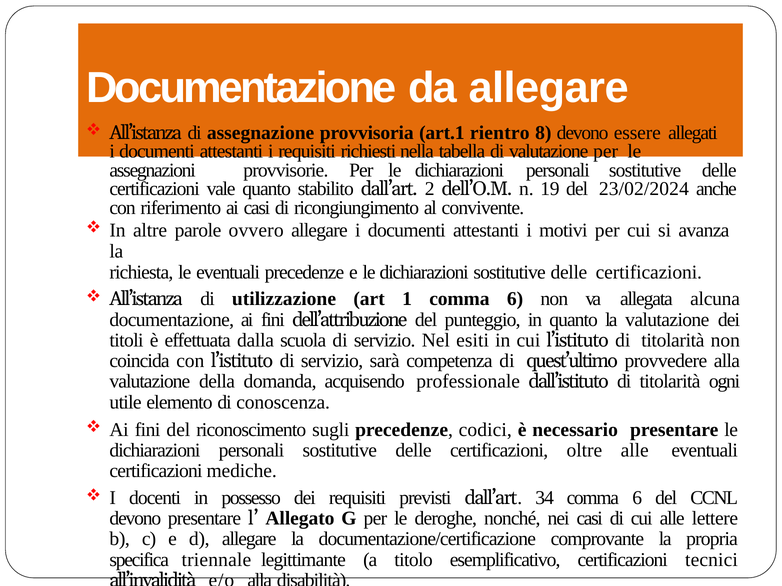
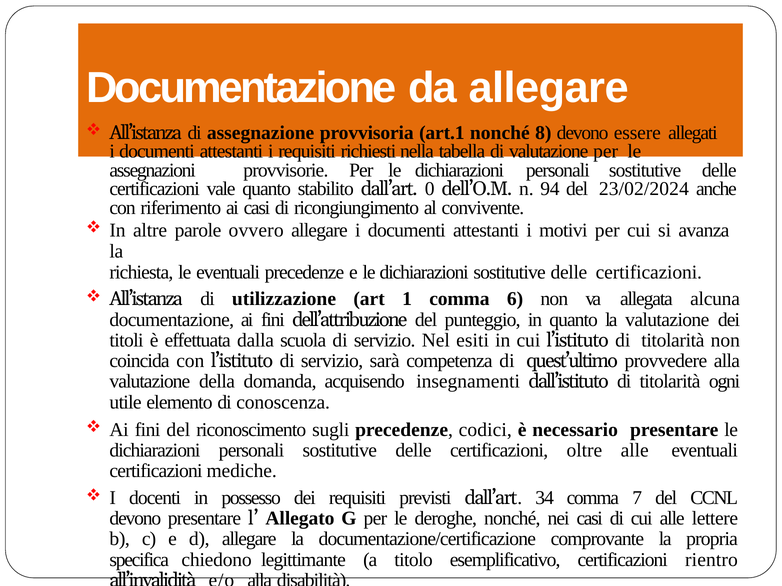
art.1 rientro: rientro -> nonché (500, 133)
2: 2 -> 0 (430, 189)
19: 19 -> 94 (550, 189)
professionale: professionale -> insegnamenti (468, 382)
34 comma 6: 6 -> 7 (637, 498)
triennale: triennale -> chiedono (217, 560)
tecnici: tecnici -> rientro (711, 560)
